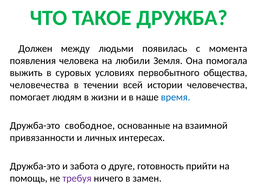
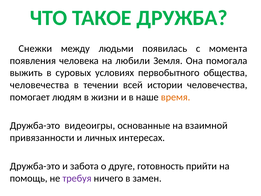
Должен: Должен -> Снежки (35, 48)
время colour: blue -> orange (176, 97)
свободное: свободное -> видеоигры (90, 125)
